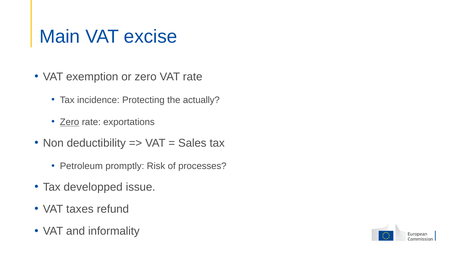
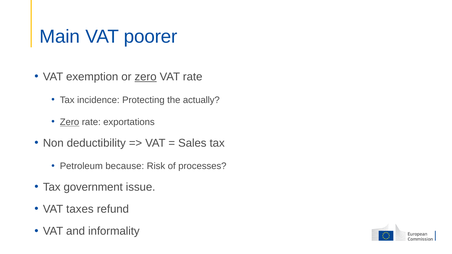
excise: excise -> poorer (151, 37)
zero underline: none -> present (146, 77)
promptly: promptly -> because (125, 166)
developped: developped -> government (93, 187)
